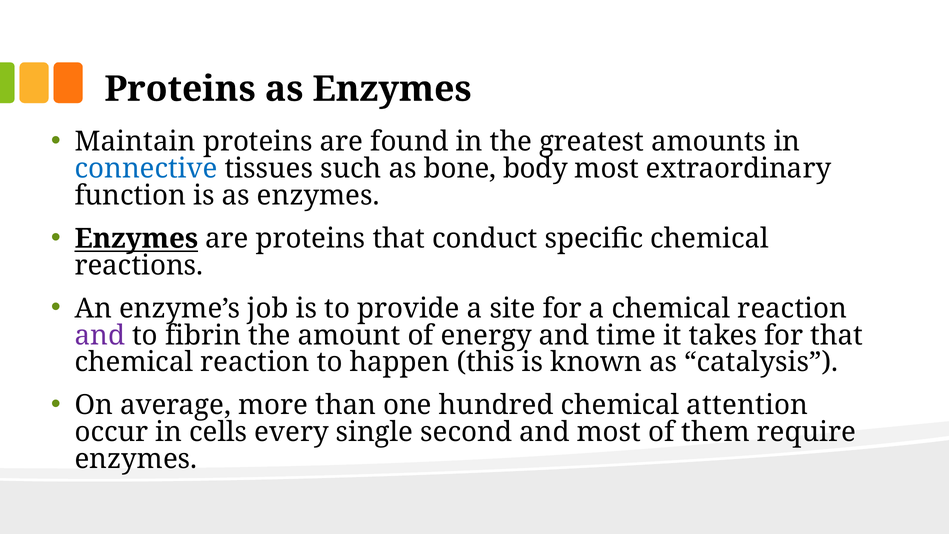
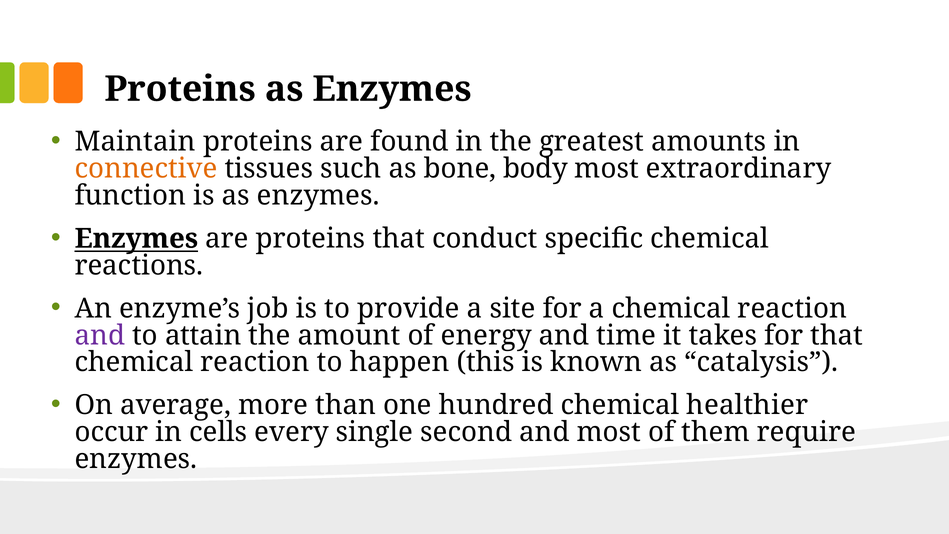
connective colour: blue -> orange (146, 169)
fibrin: fibrin -> attain (203, 335)
attention: attention -> healthier (747, 405)
